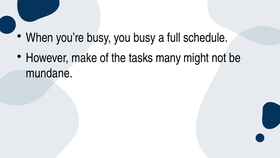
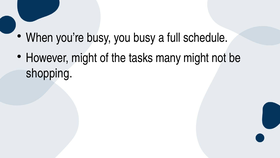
However make: make -> might (84, 58)
mundane: mundane -> shopping (49, 73)
